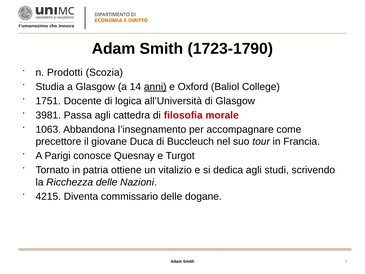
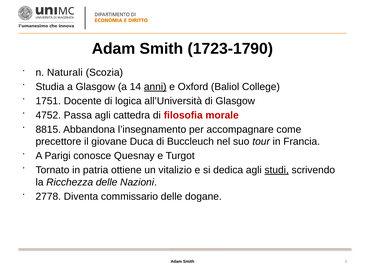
Prodotti: Prodotti -> Naturali (65, 72)
3981: 3981 -> 4752 (48, 115)
1063: 1063 -> 8815 (48, 129)
studi underline: none -> present (277, 170)
4215: 4215 -> 2778 (48, 196)
